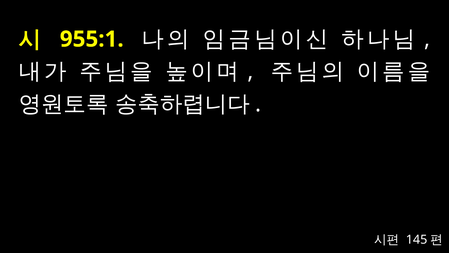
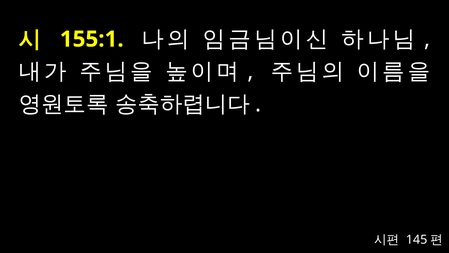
955:1: 955:1 -> 155:1 (92, 39)
